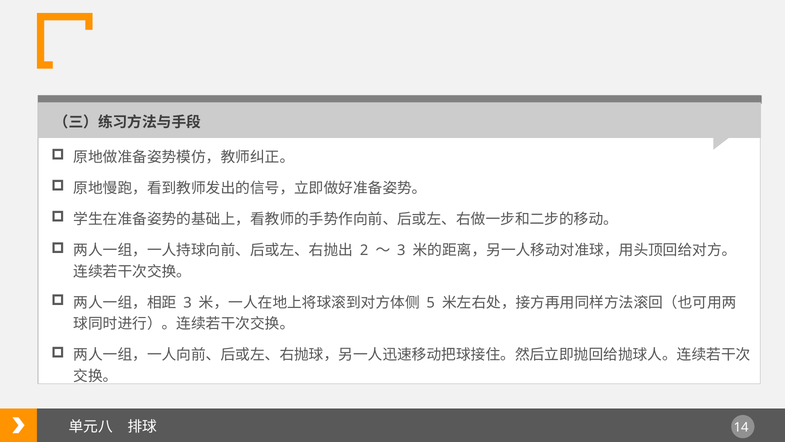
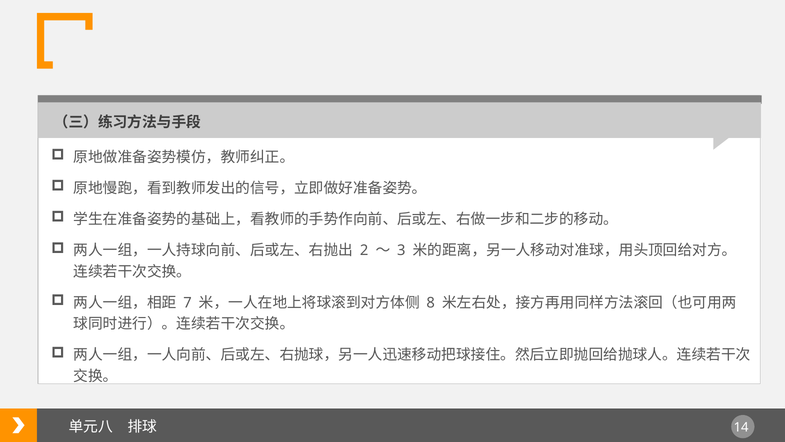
3: 3 -> 7 (187, 303)
5: 5 -> 8 (431, 303)
